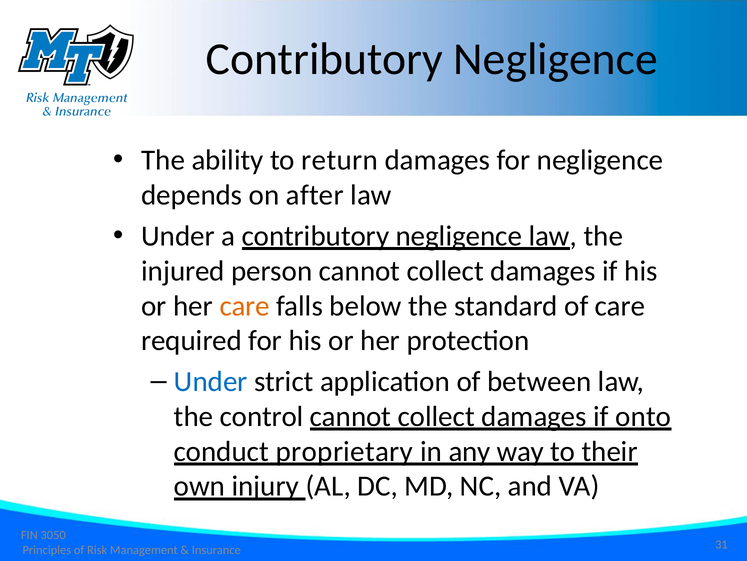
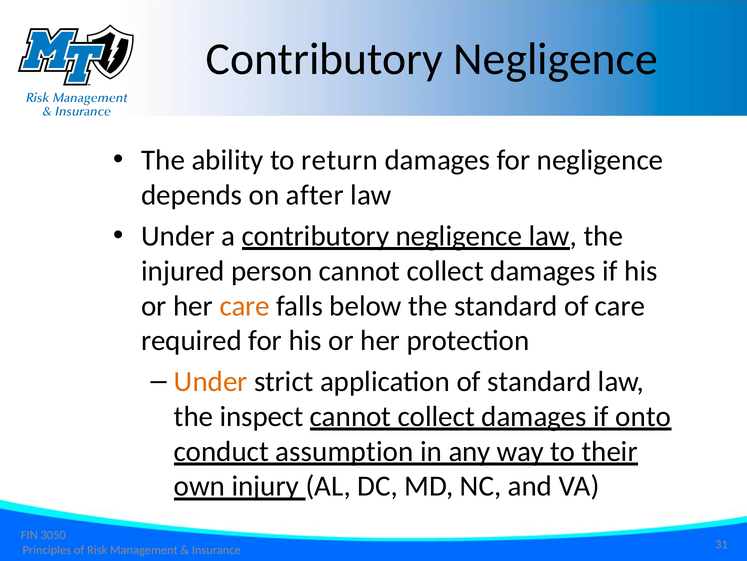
Under colour: blue -> orange (211, 381)
of between: between -> standard (539, 381)
control: control -> inspect (262, 416)
proprietary: proprietary -> assumption (344, 451)
